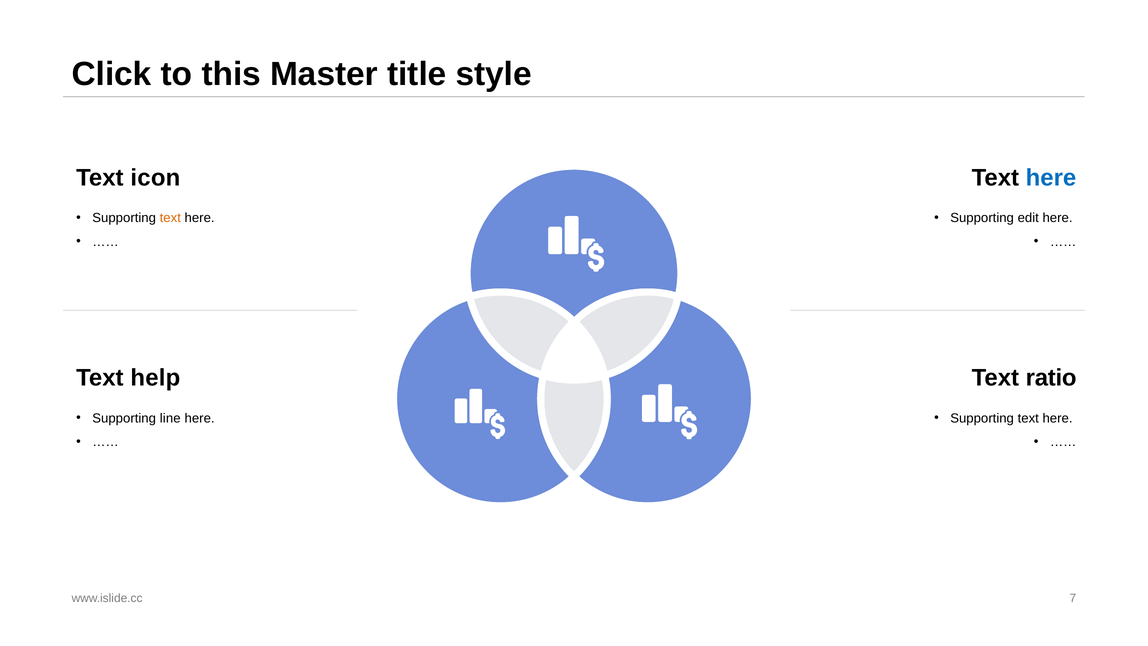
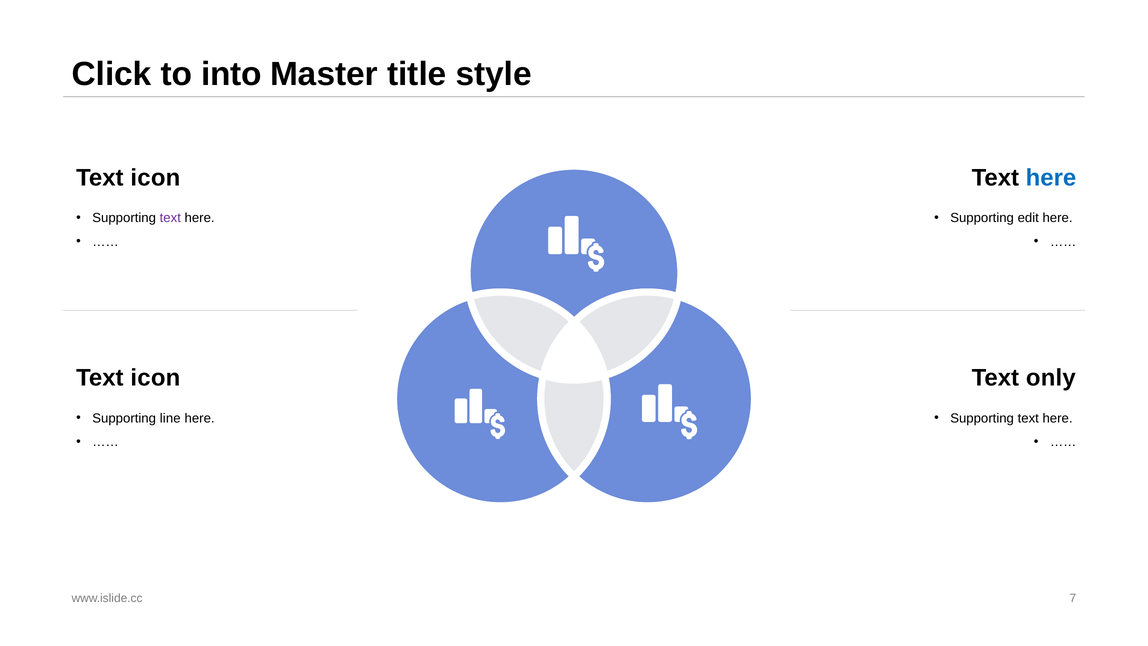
this: this -> into (231, 74)
text colour: orange -> purple (170, 218)
help: help -> icon (155, 378)
ratio: ratio -> only (1051, 378)
